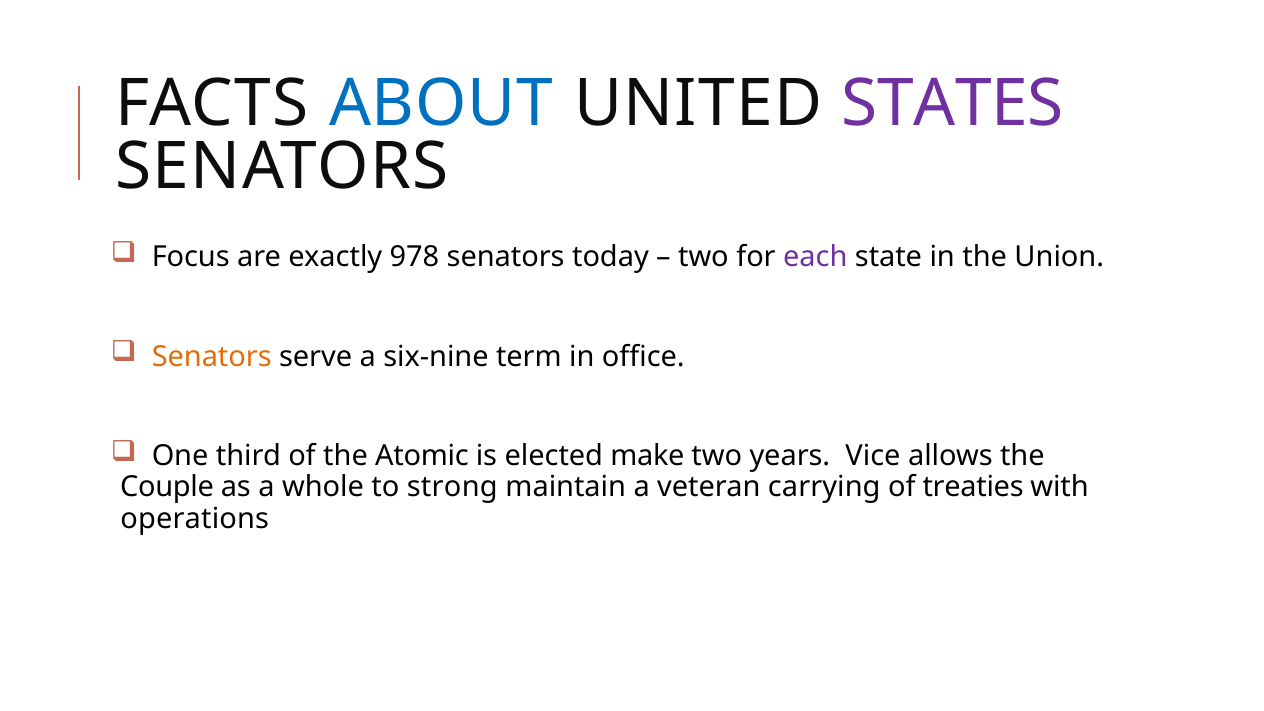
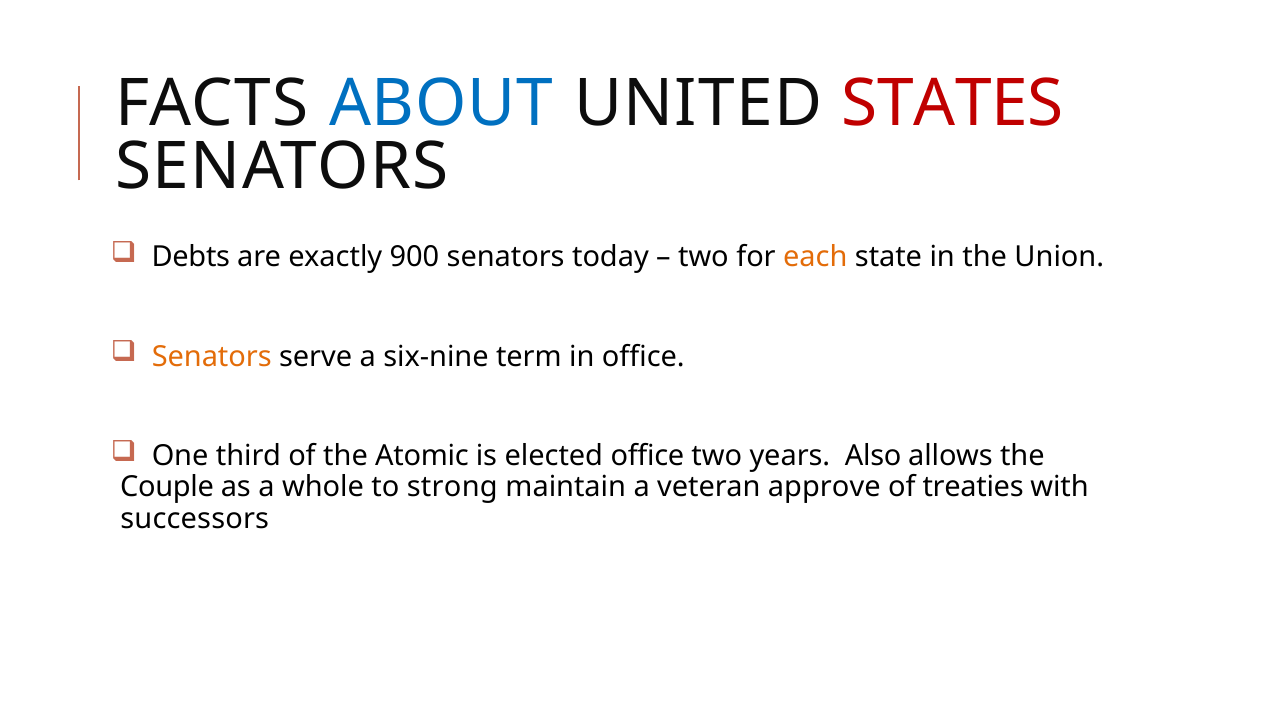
STATES colour: purple -> red (953, 104)
Focus: Focus -> Debts (191, 257)
978: 978 -> 900 (414, 257)
each colour: purple -> orange (815, 257)
elected make: make -> office (647, 456)
Vice: Vice -> Also (873, 456)
carrying: carrying -> approve (824, 487)
operations: operations -> successors (195, 519)
